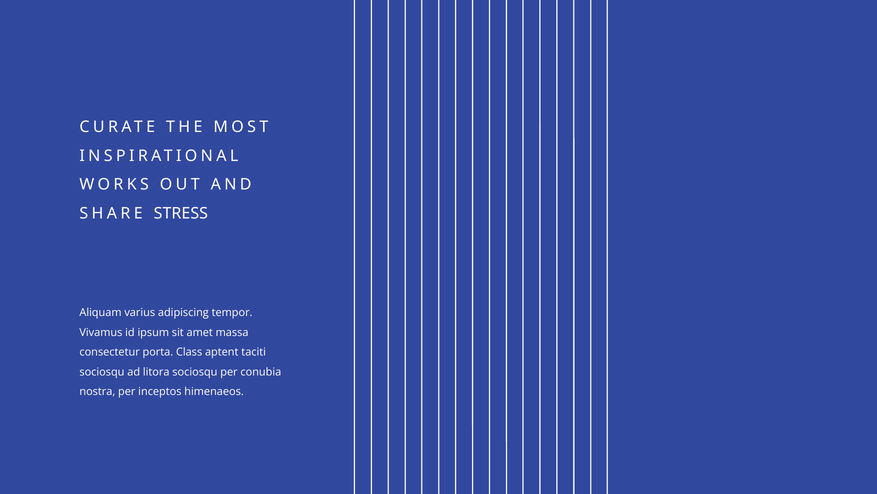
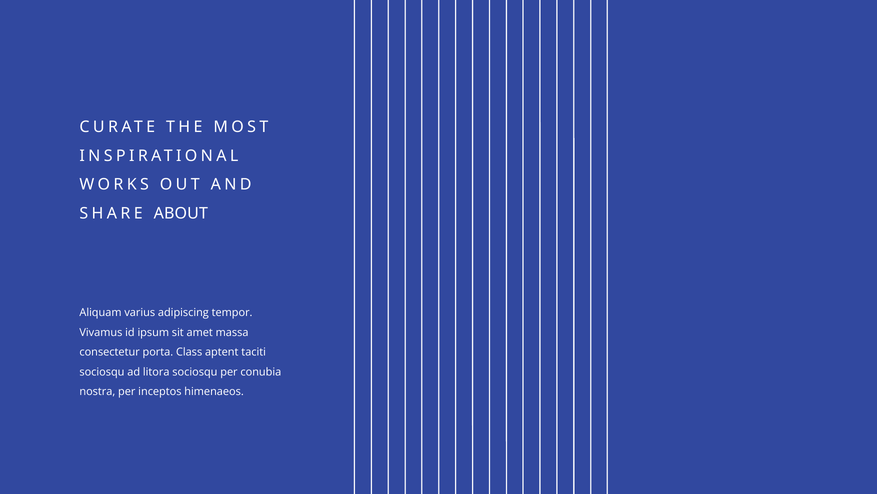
STRESS: STRESS -> ABOUT (181, 213)
